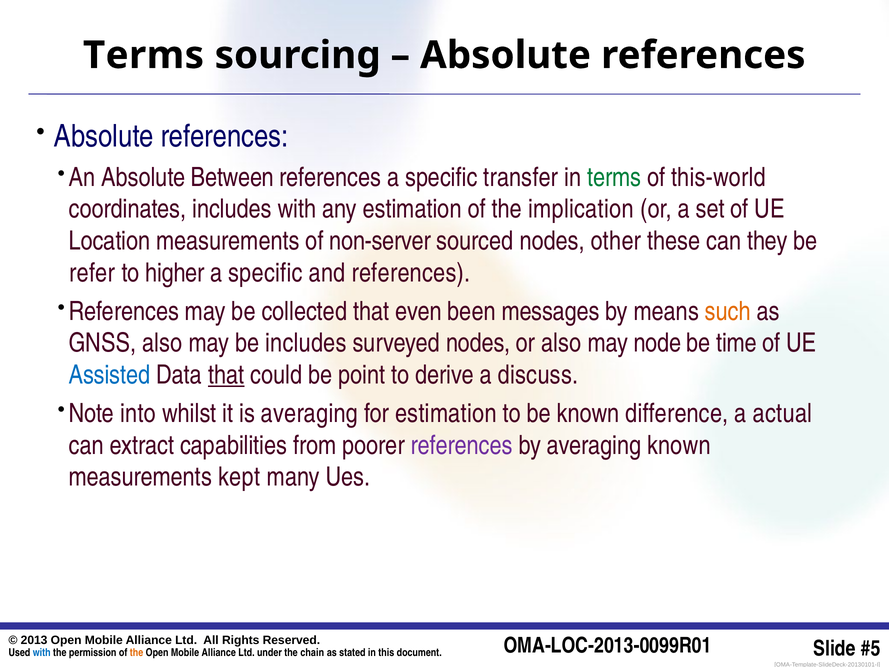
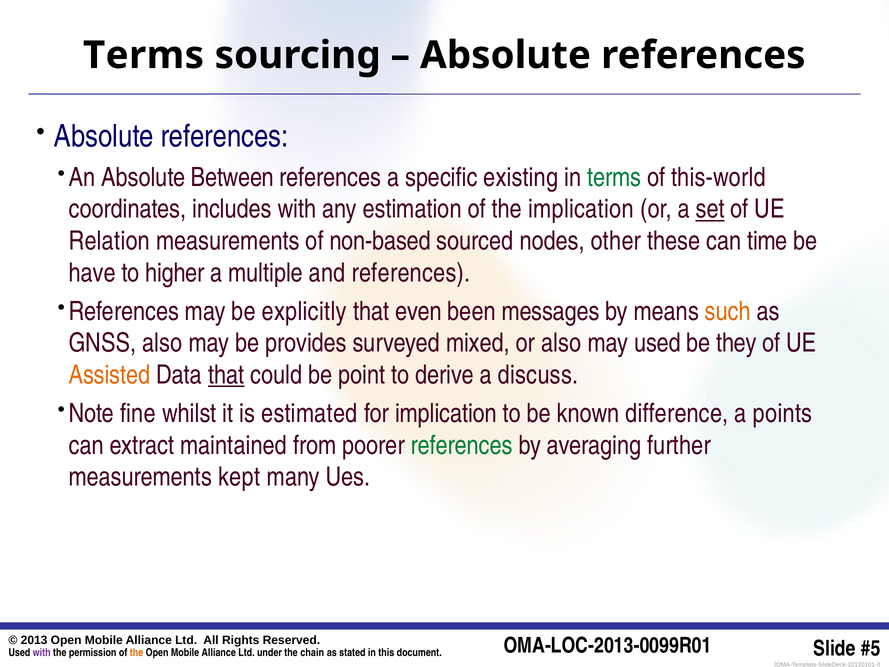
transfer: transfer -> existing (521, 177)
set underline: none -> present (710, 209)
Location: Location -> Relation (109, 241)
non-server: non-server -> non-based (380, 241)
they: they -> time (767, 241)
refer: refer -> have (92, 273)
specific: specific -> multiple (266, 273)
collected: collected -> explicitly (304, 311)
be includes: includes -> provides (306, 343)
surveyed nodes: nodes -> mixed (478, 343)
may node: node -> used (657, 343)
time: time -> they (736, 343)
Assisted colour: blue -> orange (109, 375)
into: into -> fine (138, 413)
is averaging: averaging -> estimated (309, 413)
for estimation: estimation -> implication (446, 413)
actual: actual -> points (783, 413)
capabilities: capabilities -> maintained (234, 445)
references colour: purple -> green (462, 445)
averaging known: known -> further (679, 445)
with colour: blue -> purple (42, 652)
